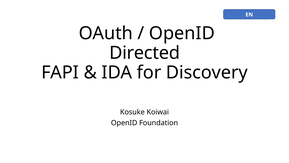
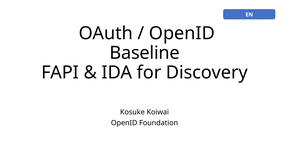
Directed: Directed -> Baseline (145, 53)
